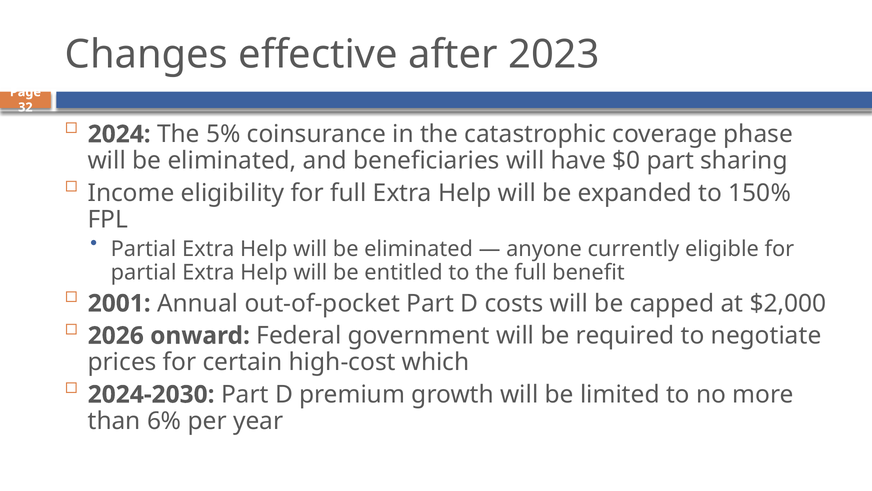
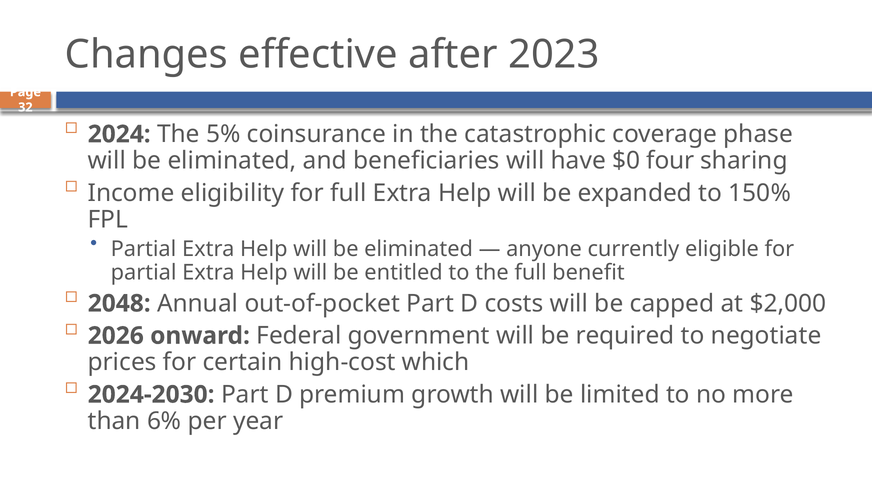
$0 part: part -> four (670, 161)
2001: 2001 -> 2048 (119, 303)
